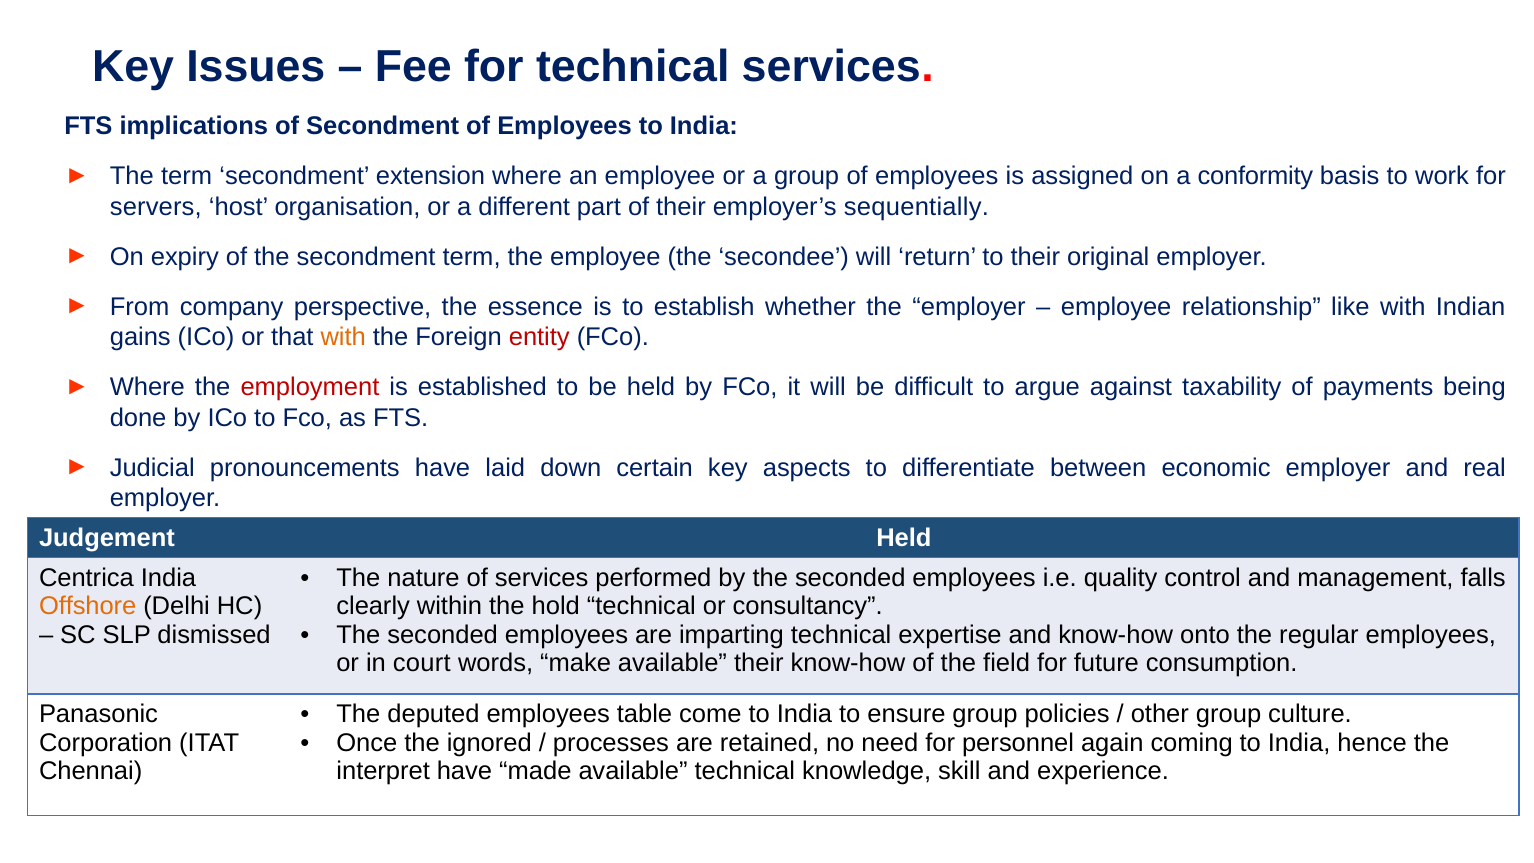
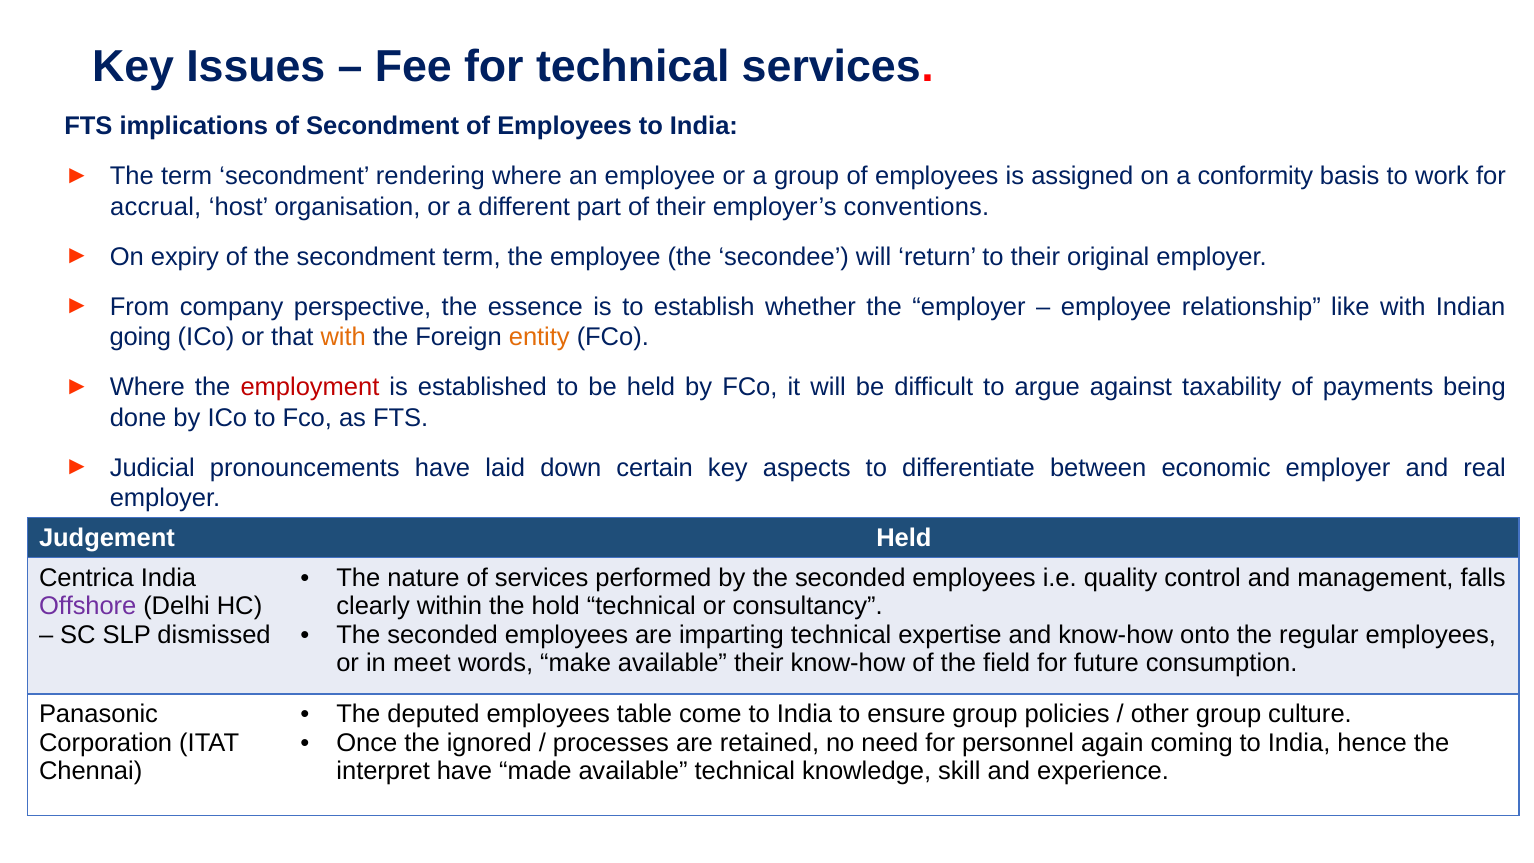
extension: extension -> rendering (430, 176)
servers: servers -> accrual (156, 207)
sequentially: sequentially -> conventions (916, 207)
gains: gains -> going (140, 337)
entity colour: red -> orange (539, 337)
Offshore colour: orange -> purple (88, 606)
court: court -> meet (422, 663)
